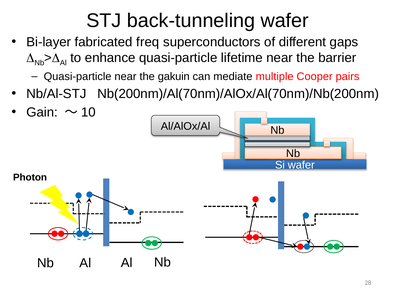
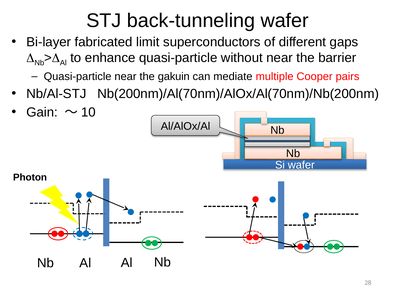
freq: freq -> limit (148, 42)
lifetime: lifetime -> without (242, 58)
